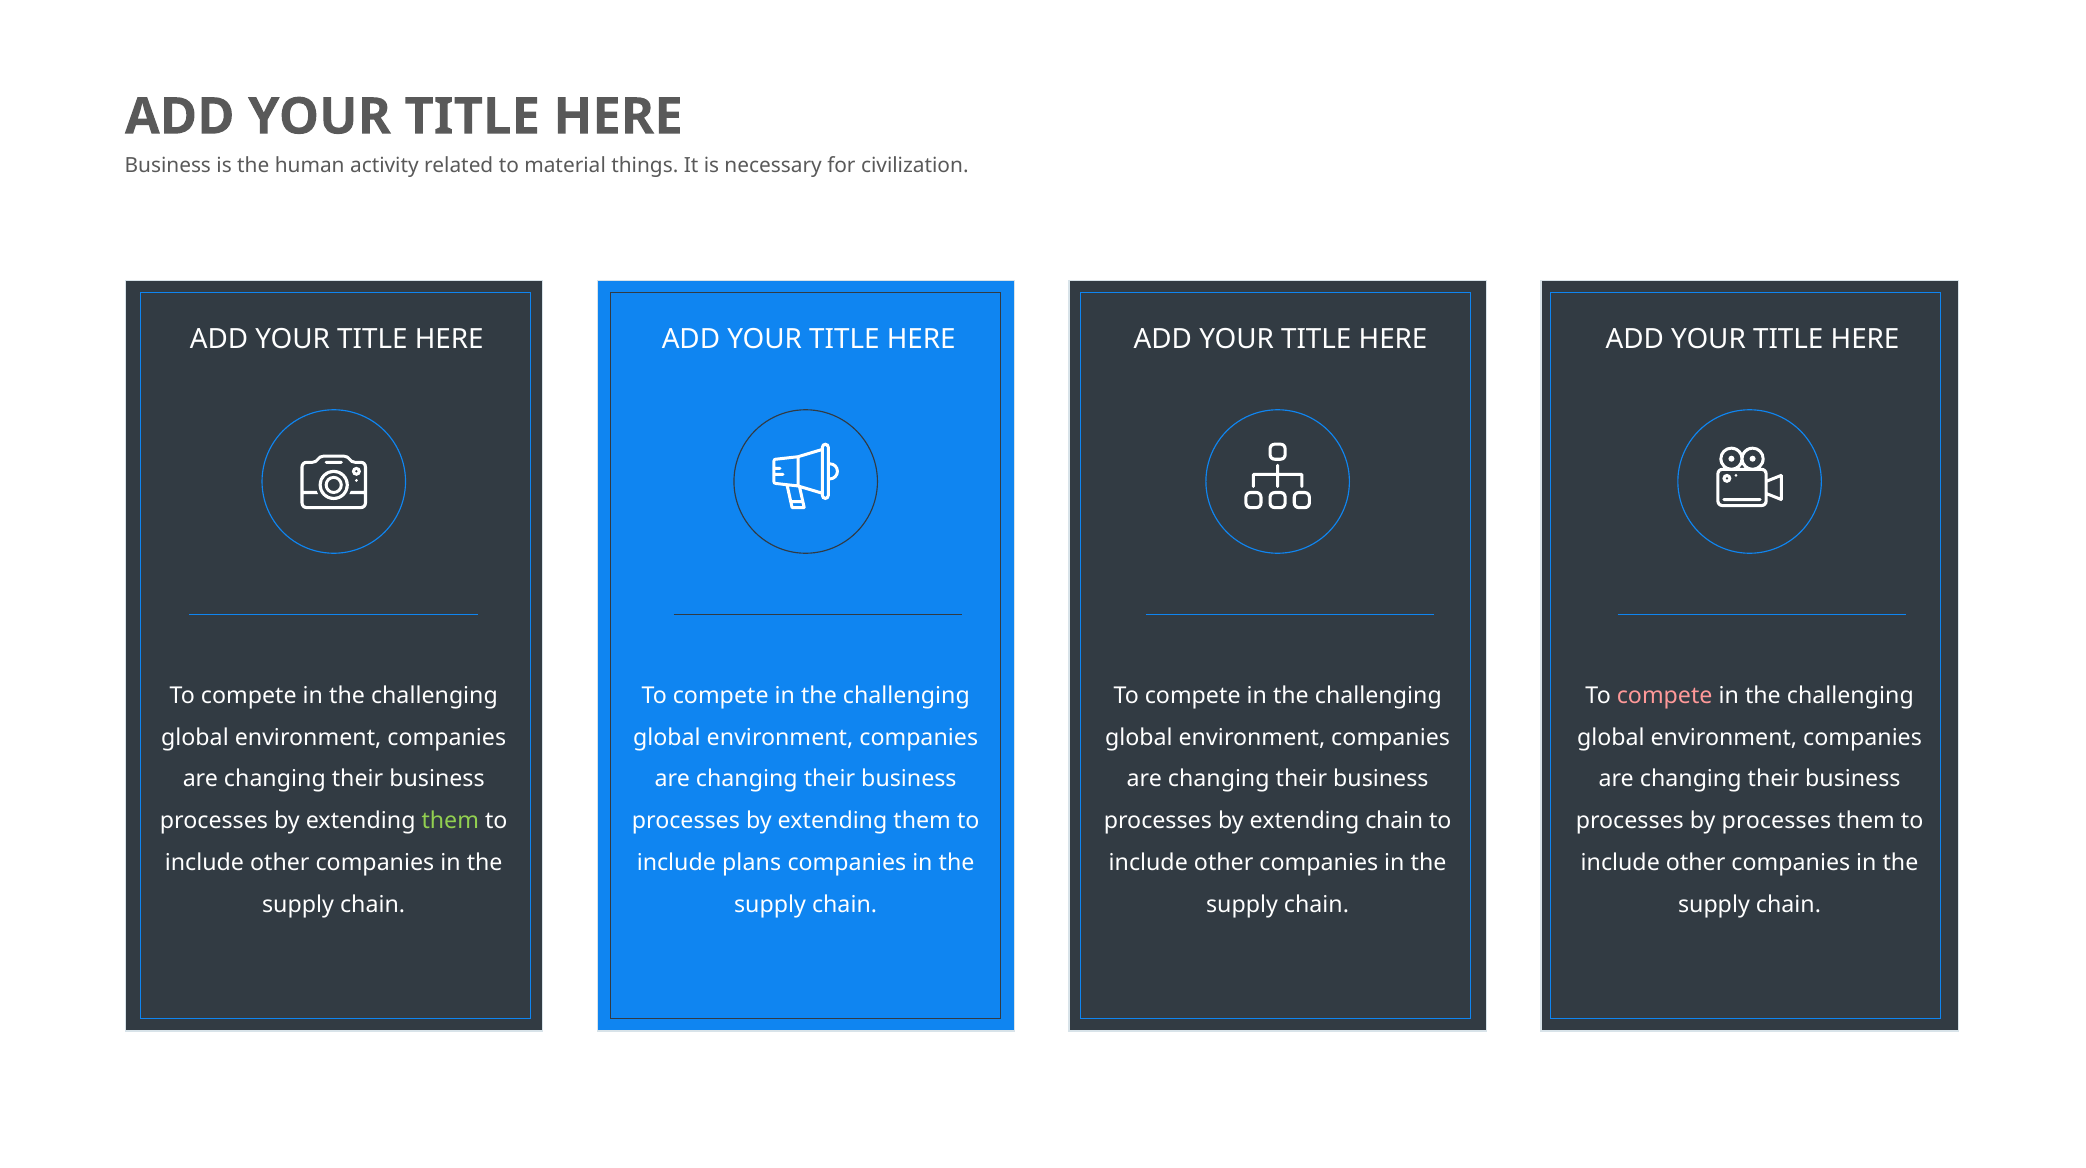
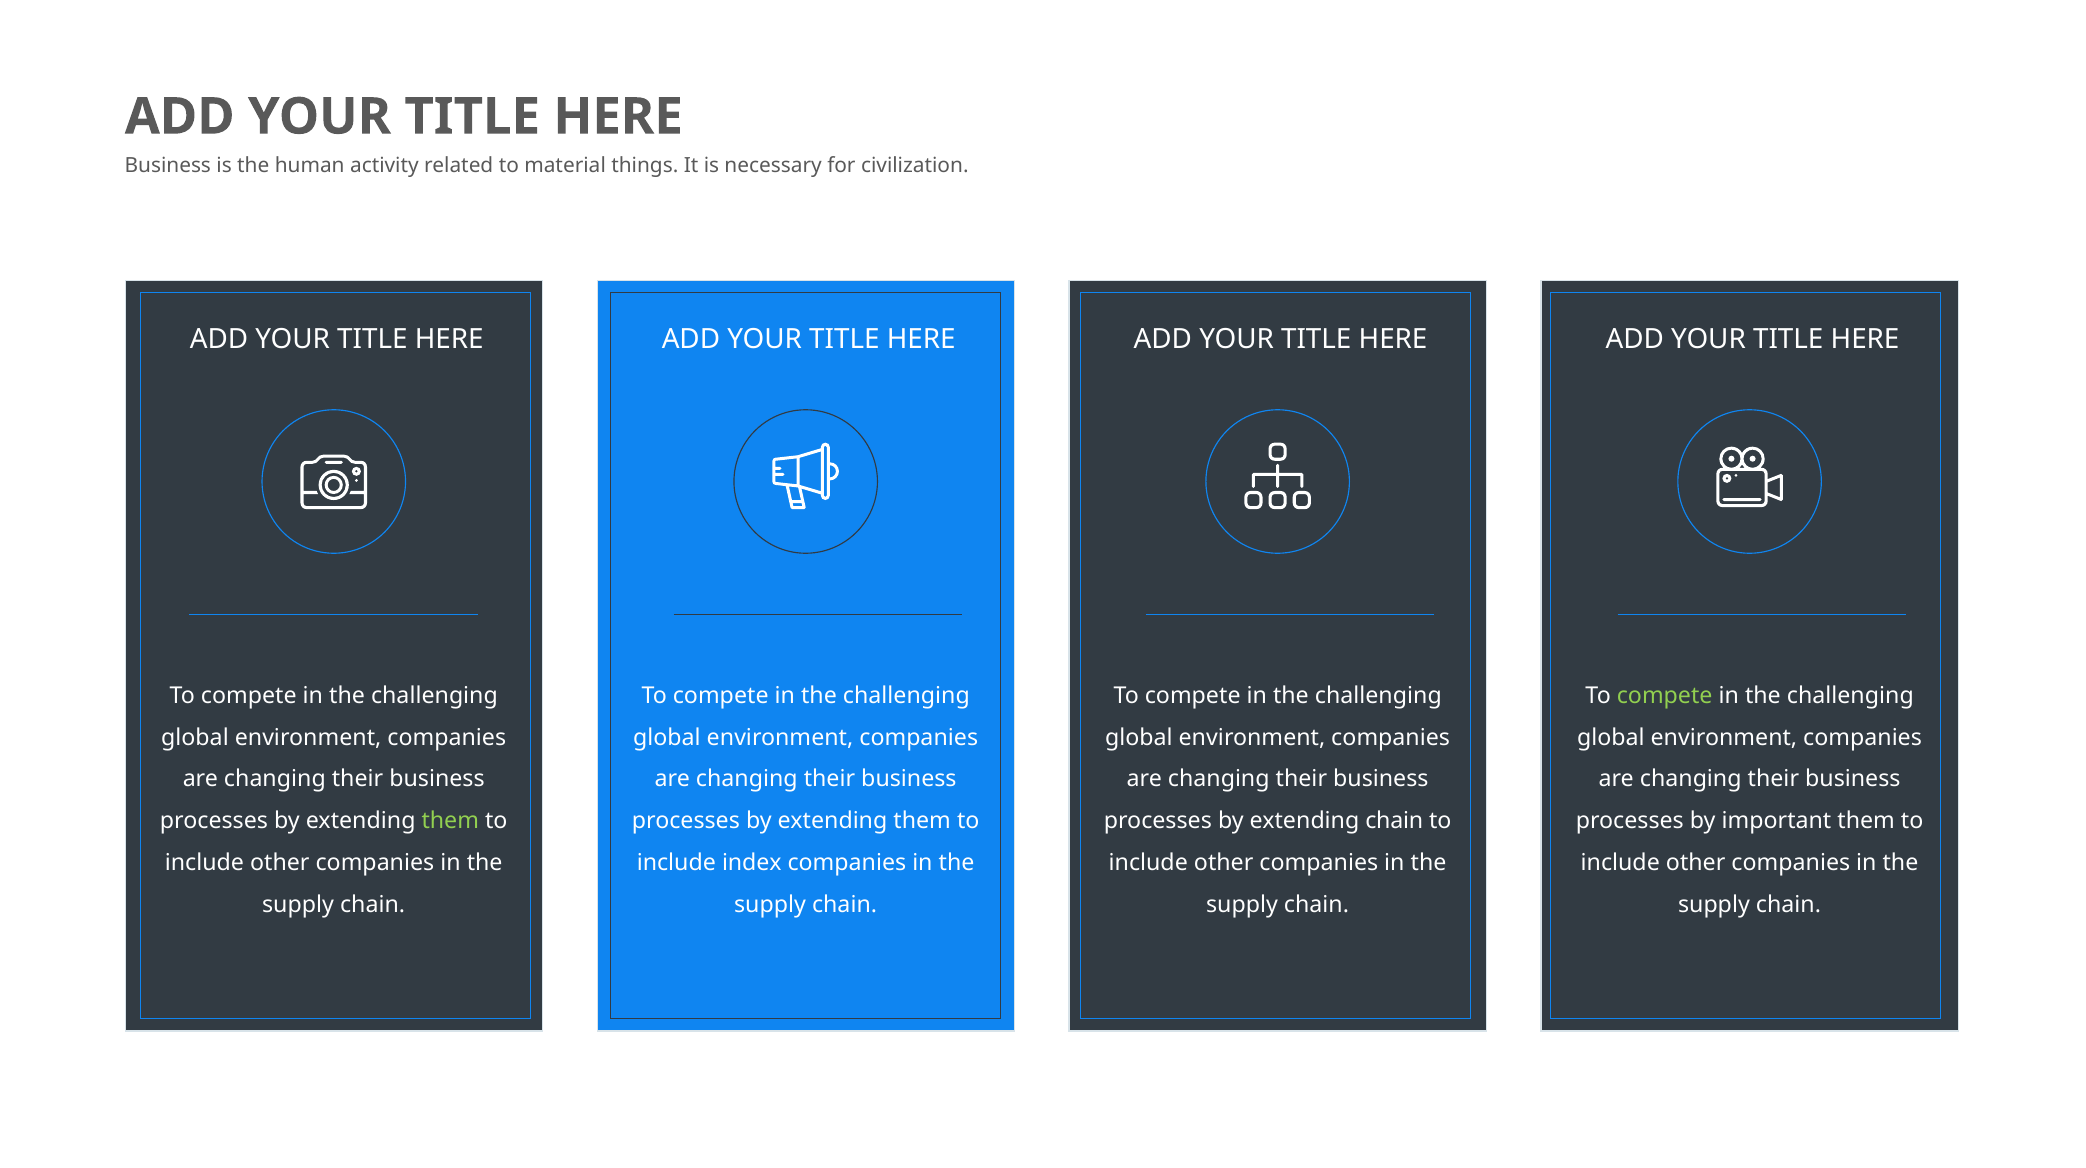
compete colour: pink -> light green (1665, 696)
by processes: processes -> important (1777, 821)
plans: plans -> index (752, 863)
